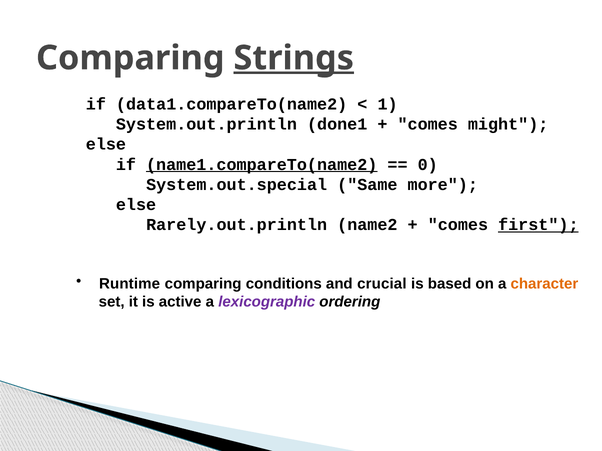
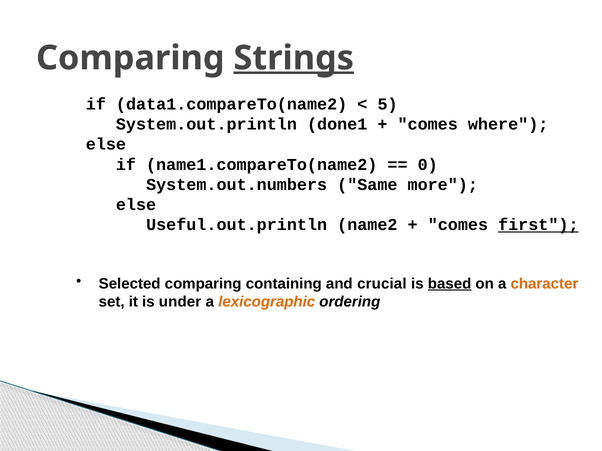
1: 1 -> 5 (388, 104)
might: might -> where (508, 125)
name1.compareTo(name2 underline: present -> none (262, 165)
System.out.special: System.out.special -> System.out.numbers (237, 185)
Rarely.out.println: Rarely.out.println -> Useful.out.println (237, 225)
Runtime: Runtime -> Selected (130, 284)
conditions: conditions -> containing (284, 284)
based underline: none -> present (450, 284)
active: active -> under (180, 302)
lexicographic colour: purple -> orange (267, 302)
